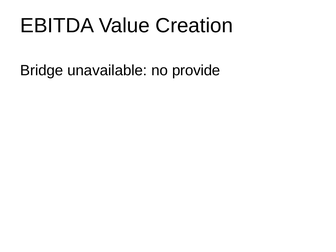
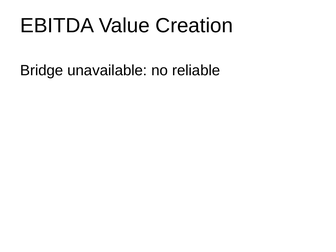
provide: provide -> reliable (196, 70)
